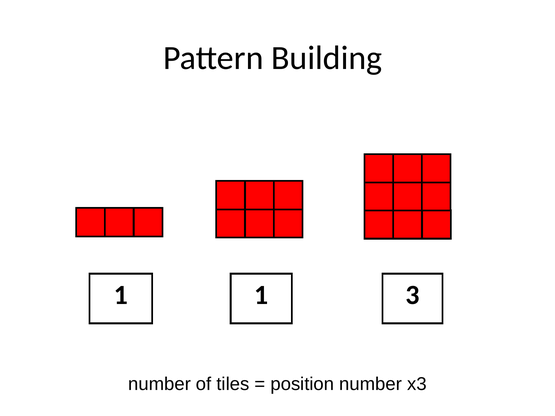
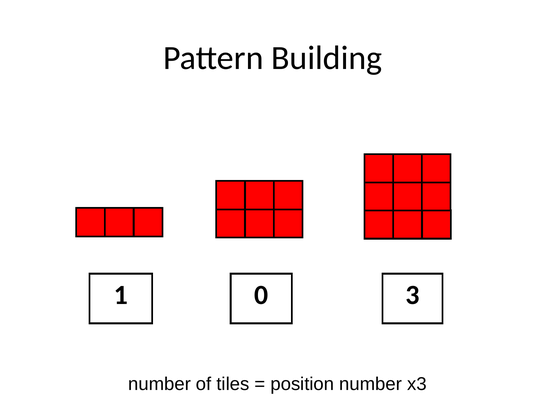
1 1: 1 -> 0 (261, 295)
